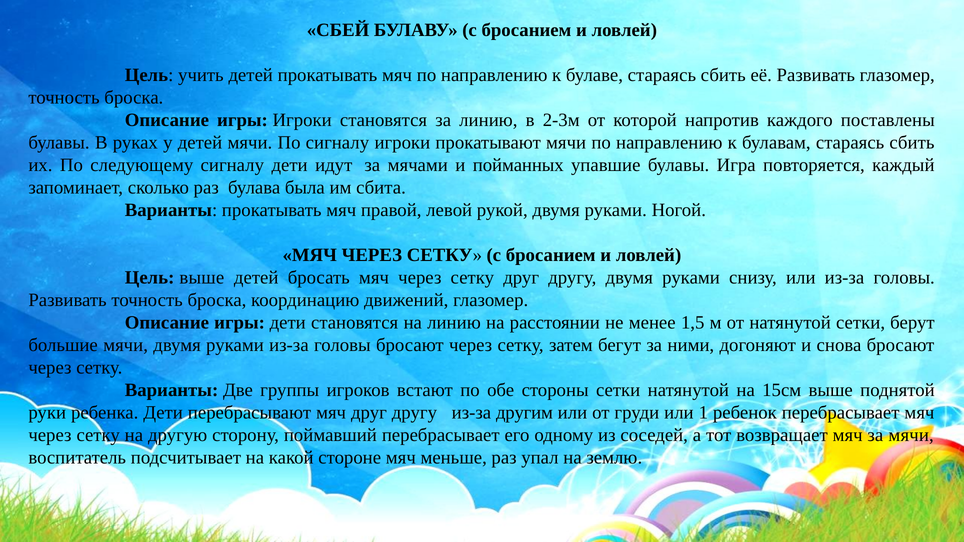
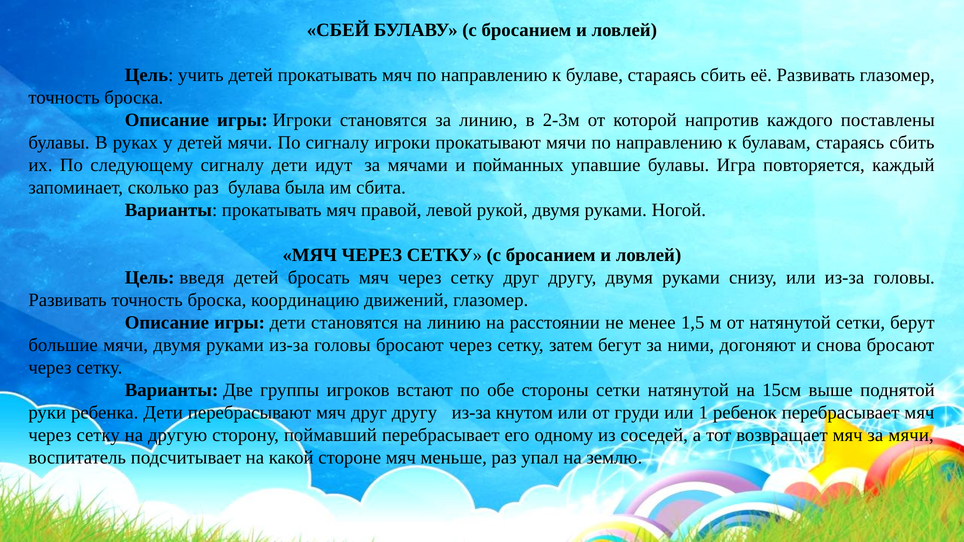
Цель выше: выше -> введя (202, 278)
другим: другим -> кнутом (524, 413)
